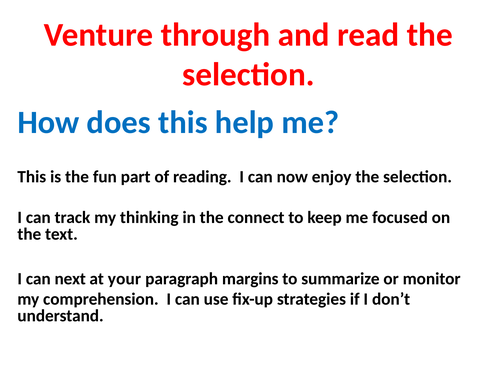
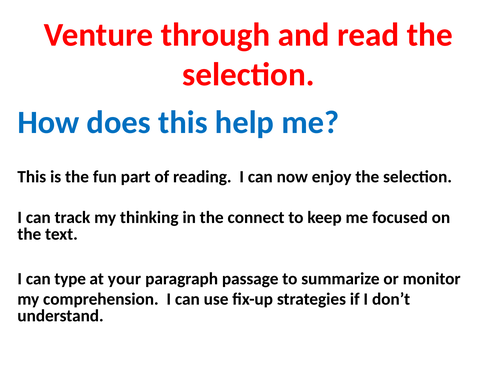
next: next -> type (70, 279)
margins: margins -> passage (250, 279)
